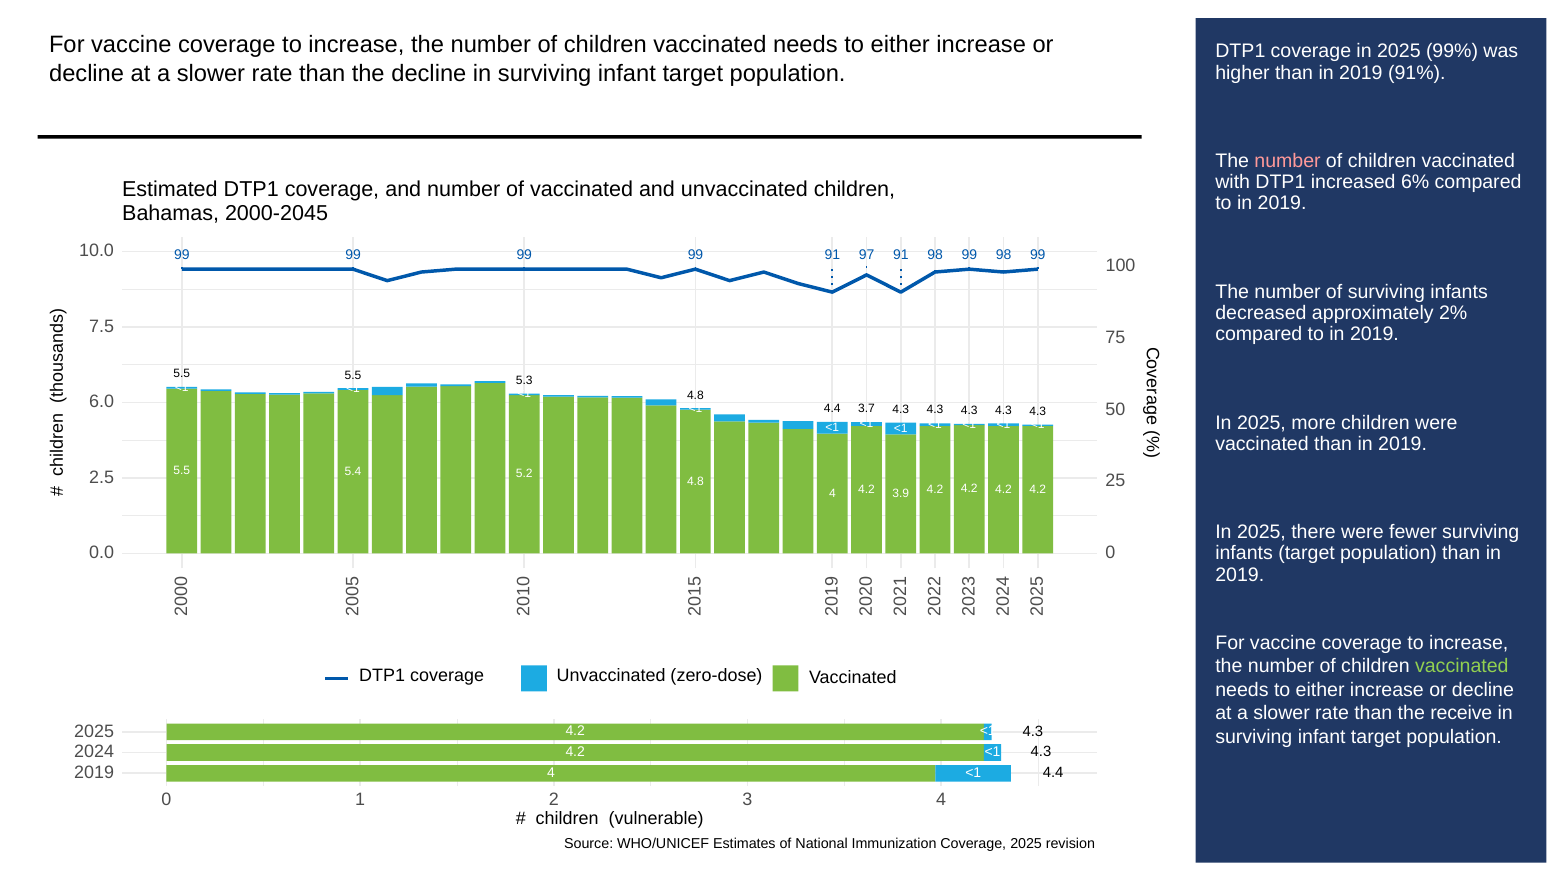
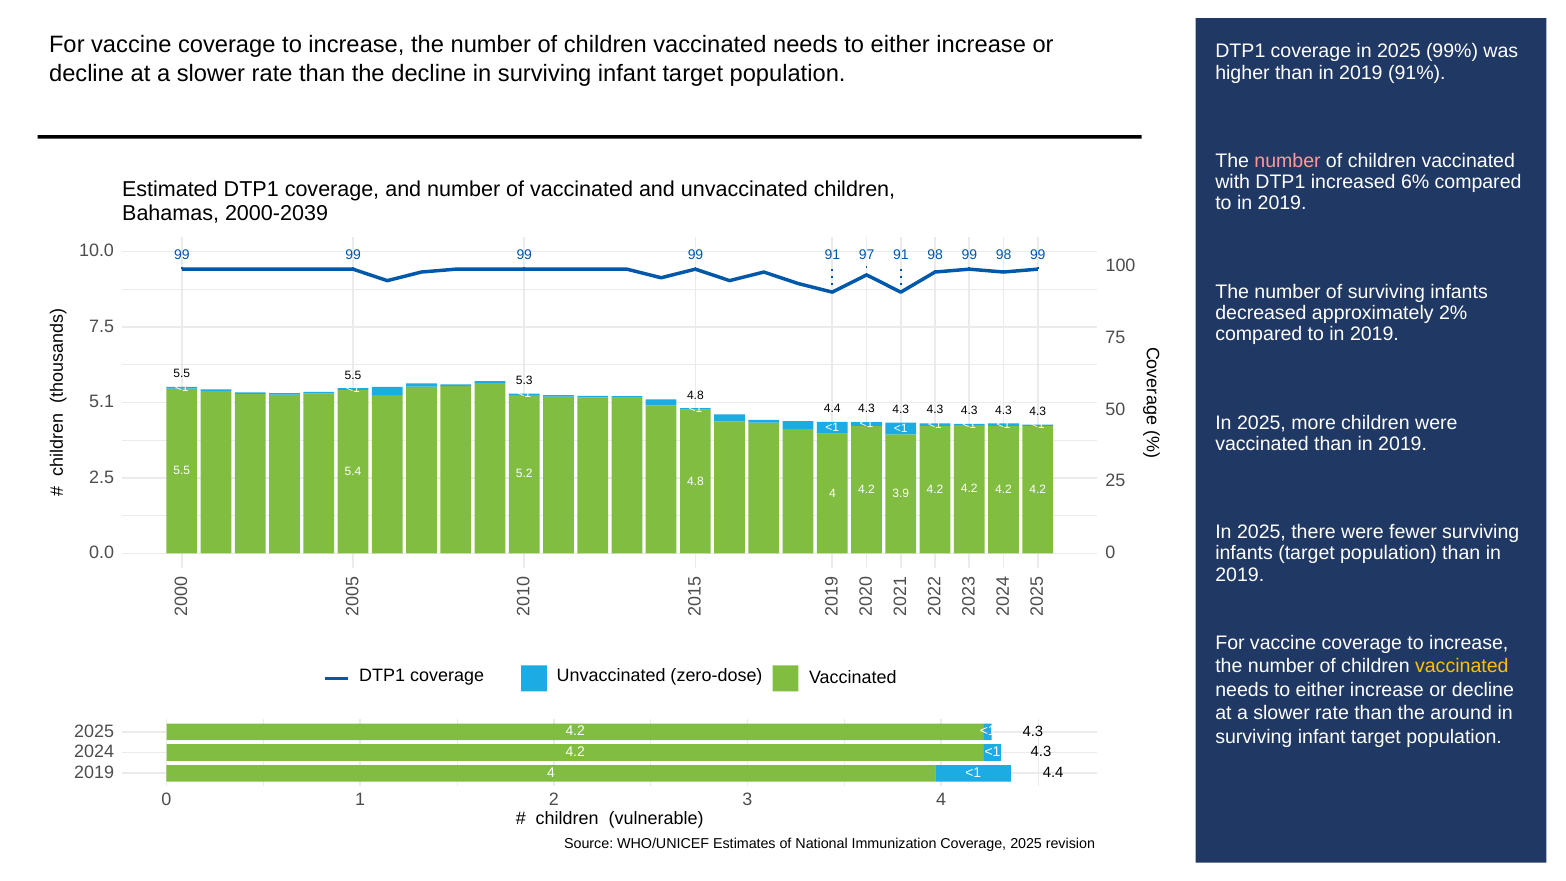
2000-2045: 2000-2045 -> 2000-2039 (277, 213)
6.0: 6.0 -> 5.1 (102, 402)
3.7: 3.7 -> 4.3 (867, 408)
vaccinated colour: light green -> yellow (1462, 666)
receive: receive -> around (1461, 713)
